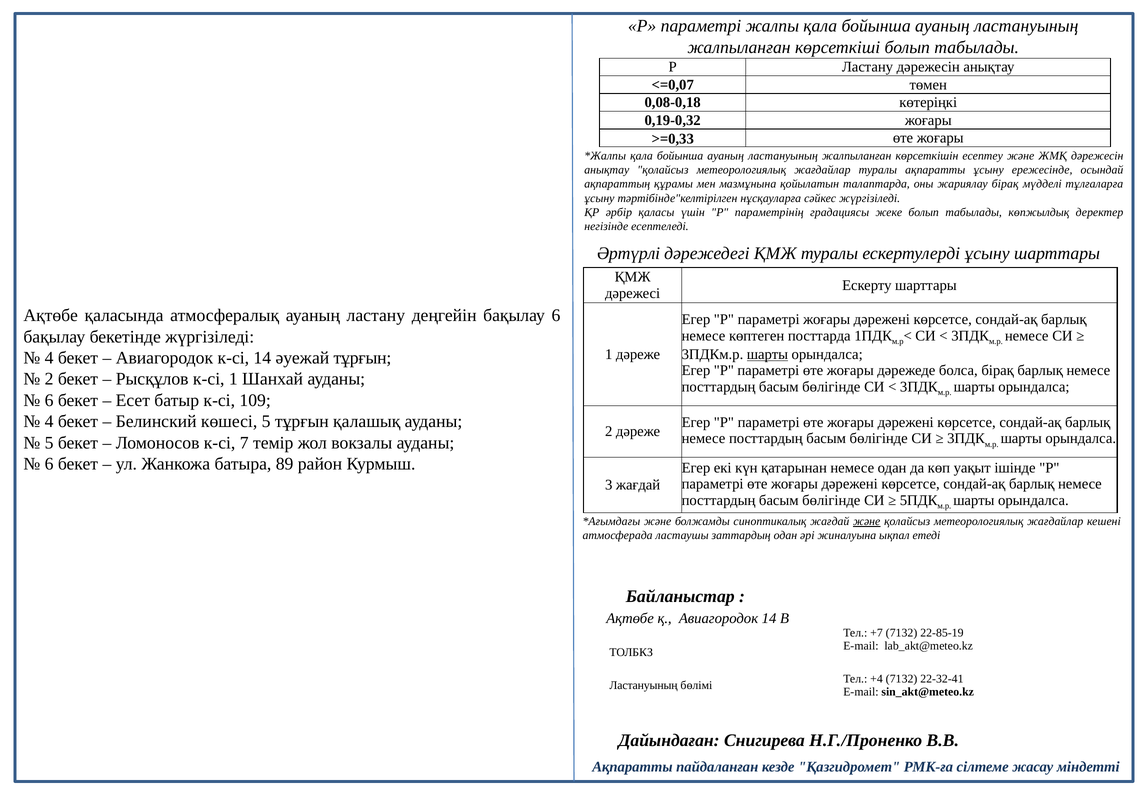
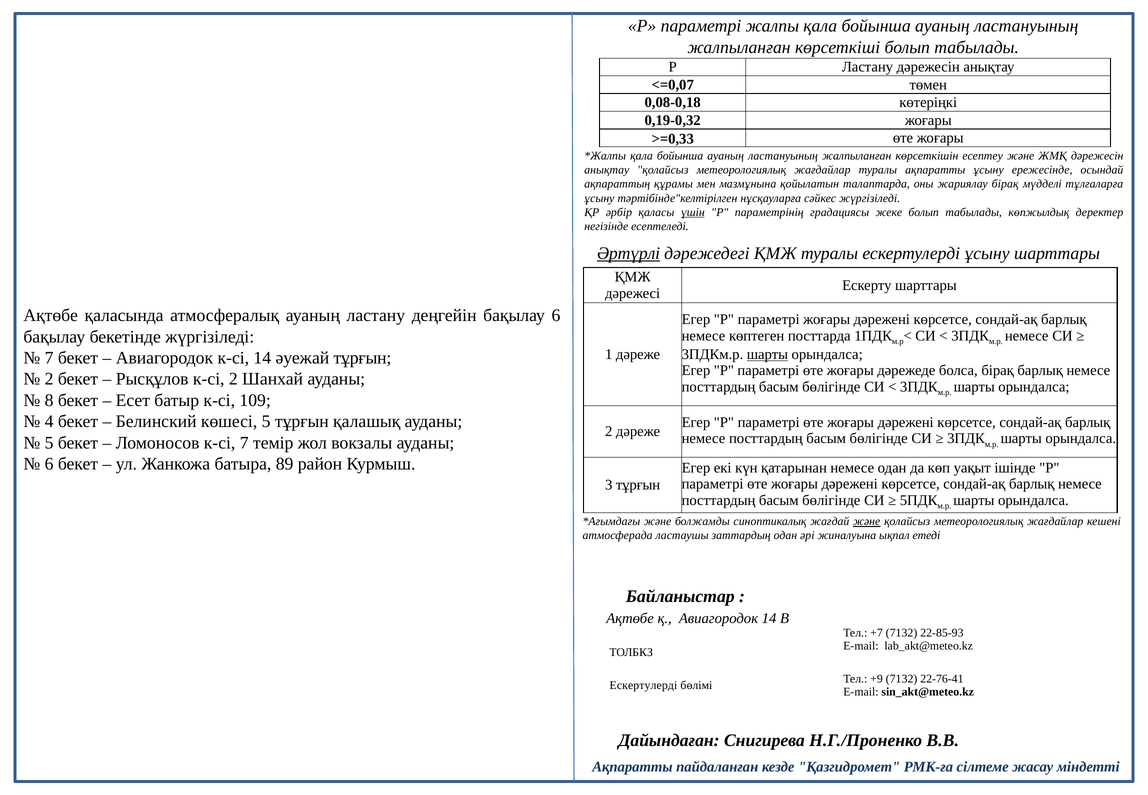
үшін underline: none -> present (693, 212)
Әртүрлі underline: none -> present (628, 254)
4: 4 -> 7 (49, 358)
к-сі 1: 1 -> 2 (233, 379)
6: 6 -> 8 (49, 400)
3 жағдай: жағдай -> тұрғын (638, 485)
22-85-19: 22-85-19 -> 22-85-93 (942, 633)
+4: +4 -> +9 (877, 679)
22-32-41: 22-32-41 -> 22-76-41 (942, 679)
Ластануының: Ластануының -> Ескертулерді (643, 685)
